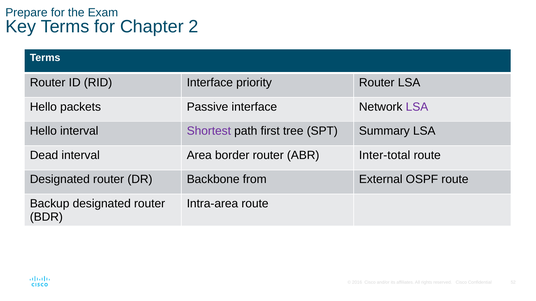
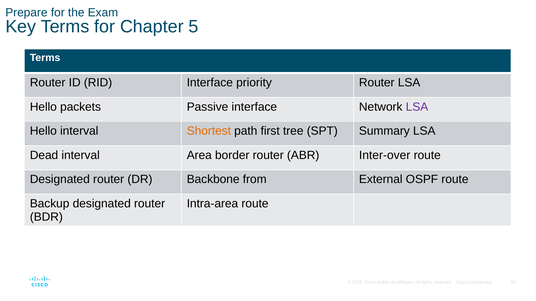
2: 2 -> 5 (194, 27)
Shortest colour: purple -> orange (209, 131)
Inter-total: Inter-total -> Inter-over (385, 155)
